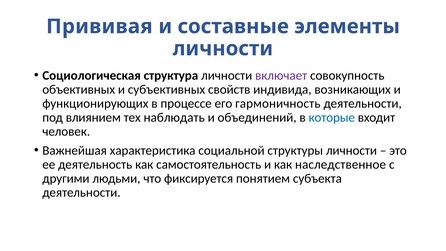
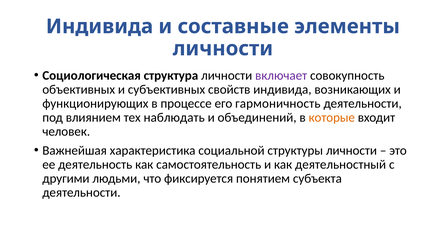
Прививая: Прививая -> Индивида (99, 26)
которые colour: blue -> orange (332, 118)
наследственное: наследственное -> деятельностный (341, 164)
